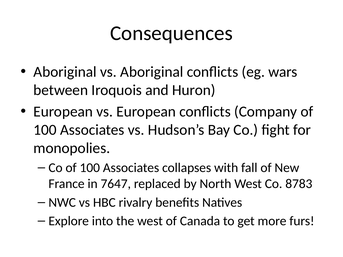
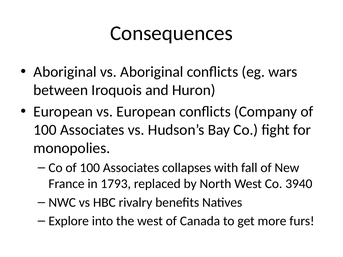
7647: 7647 -> 1793 (116, 184)
8783: 8783 -> 3940 (299, 184)
